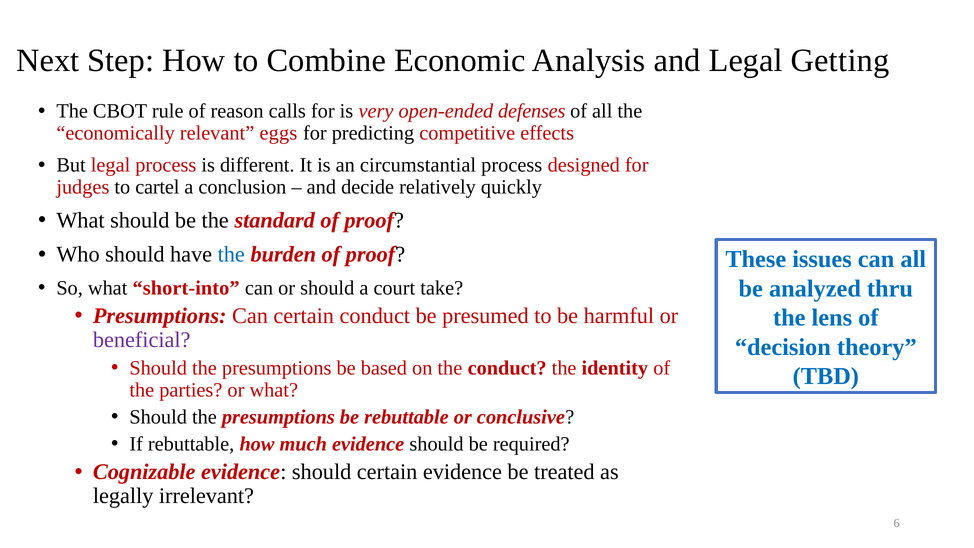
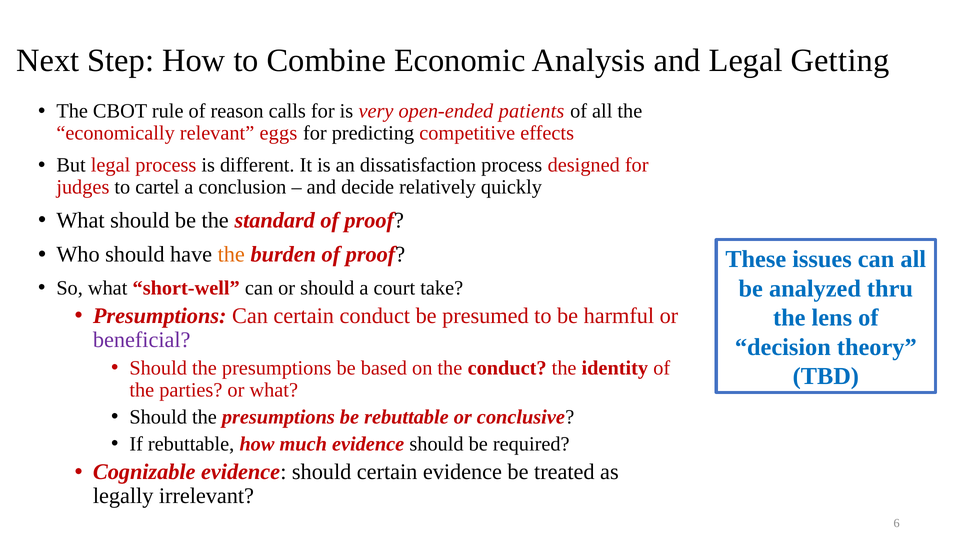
defenses: defenses -> patients (532, 111)
circumstantial: circumstantial -> dissatisfaction (418, 165)
the colour: blue -> orange (231, 255)
short-into: short-into -> short-well (186, 288)
